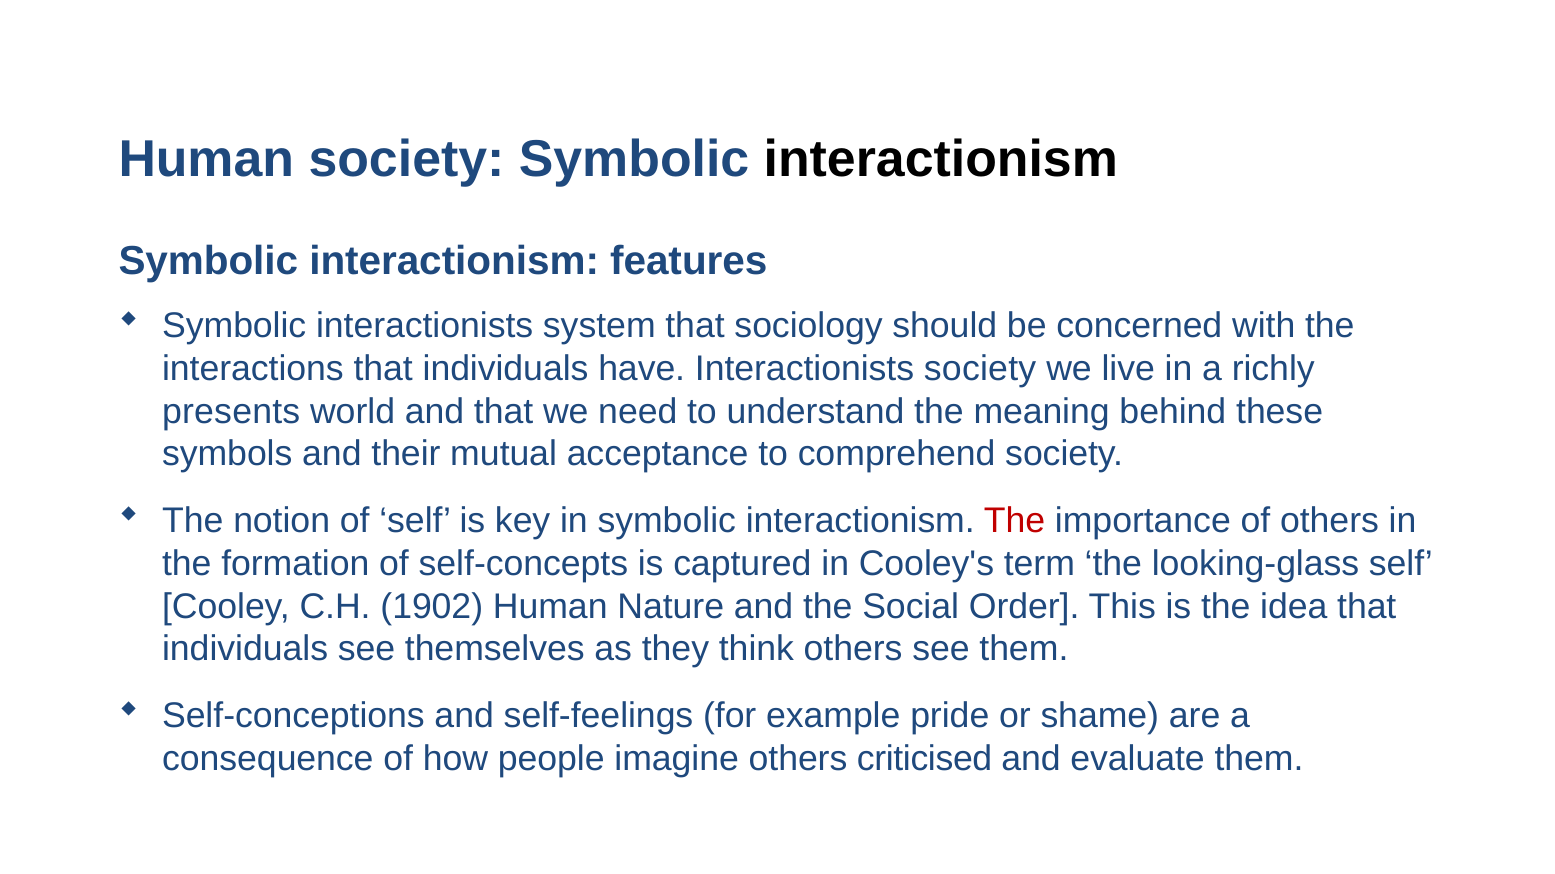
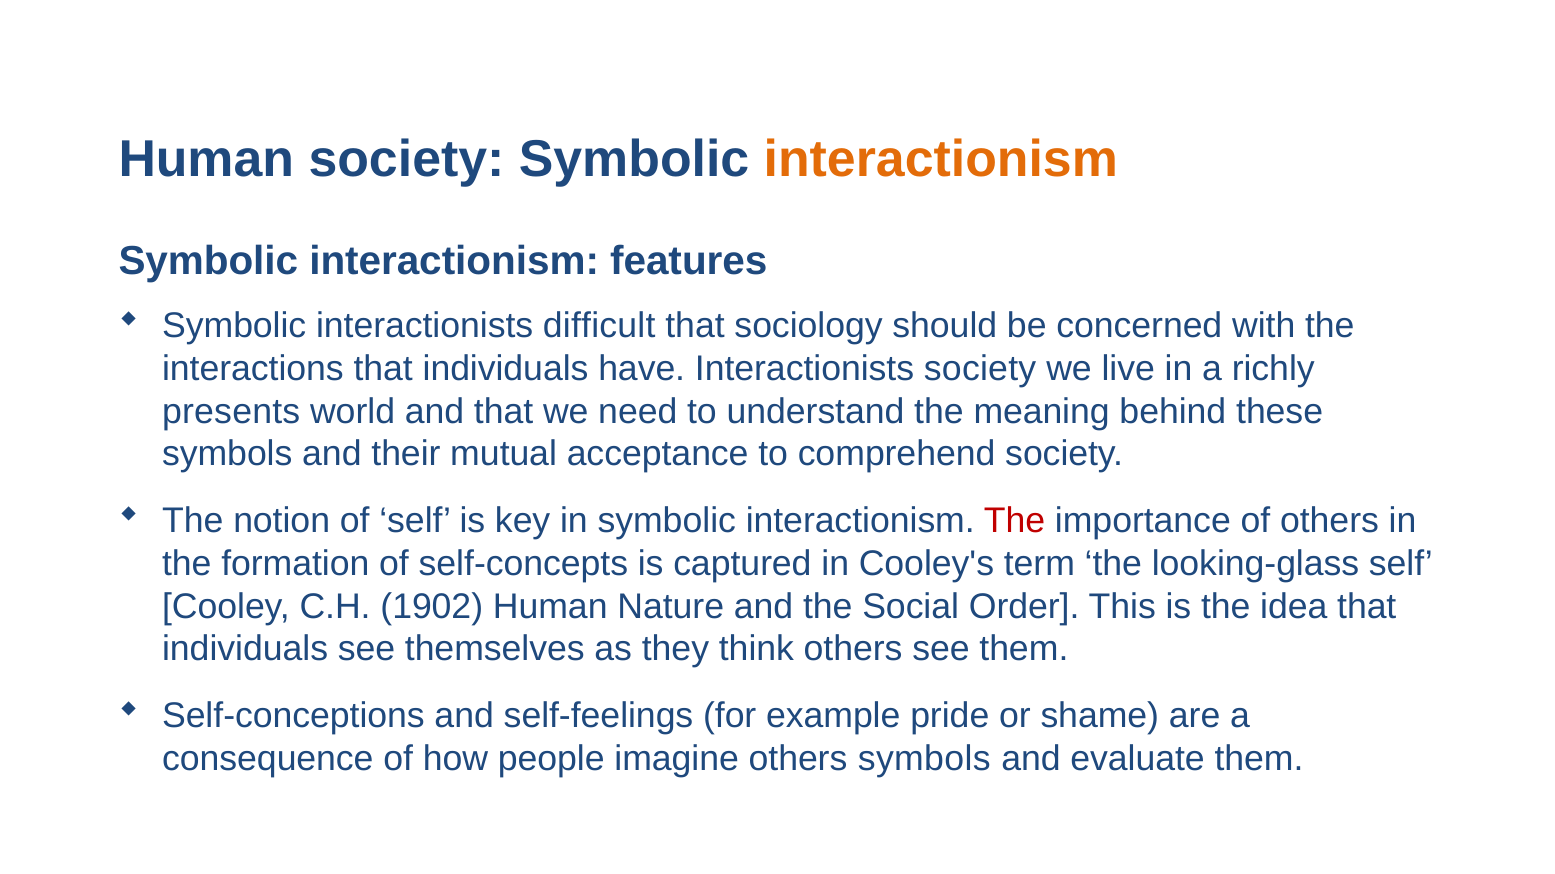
interactionism colour: black -> orange (941, 160)
system: system -> difficult (599, 326)
others criticised: criticised -> symbols (924, 759)
